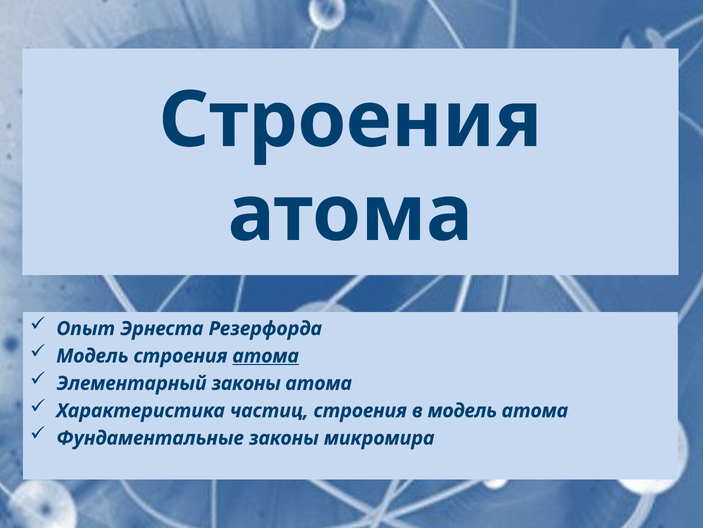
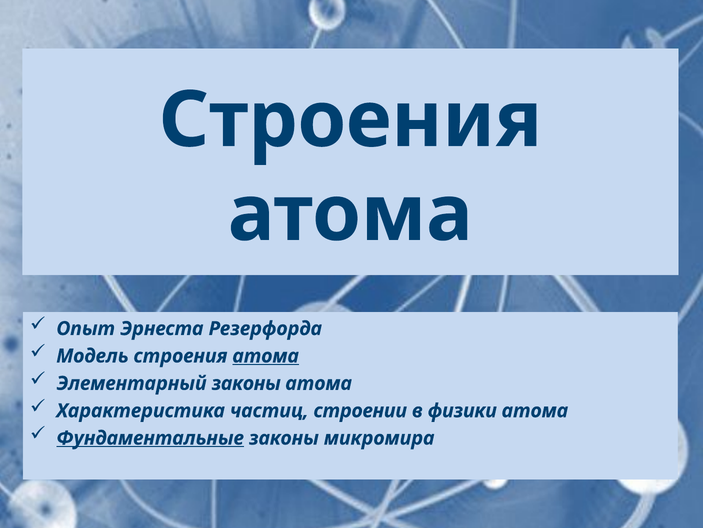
частиц строения: строения -> строении (360, 410)
в модель: модель -> физики (462, 410)
Фундаментальные underline: none -> present (150, 438)
